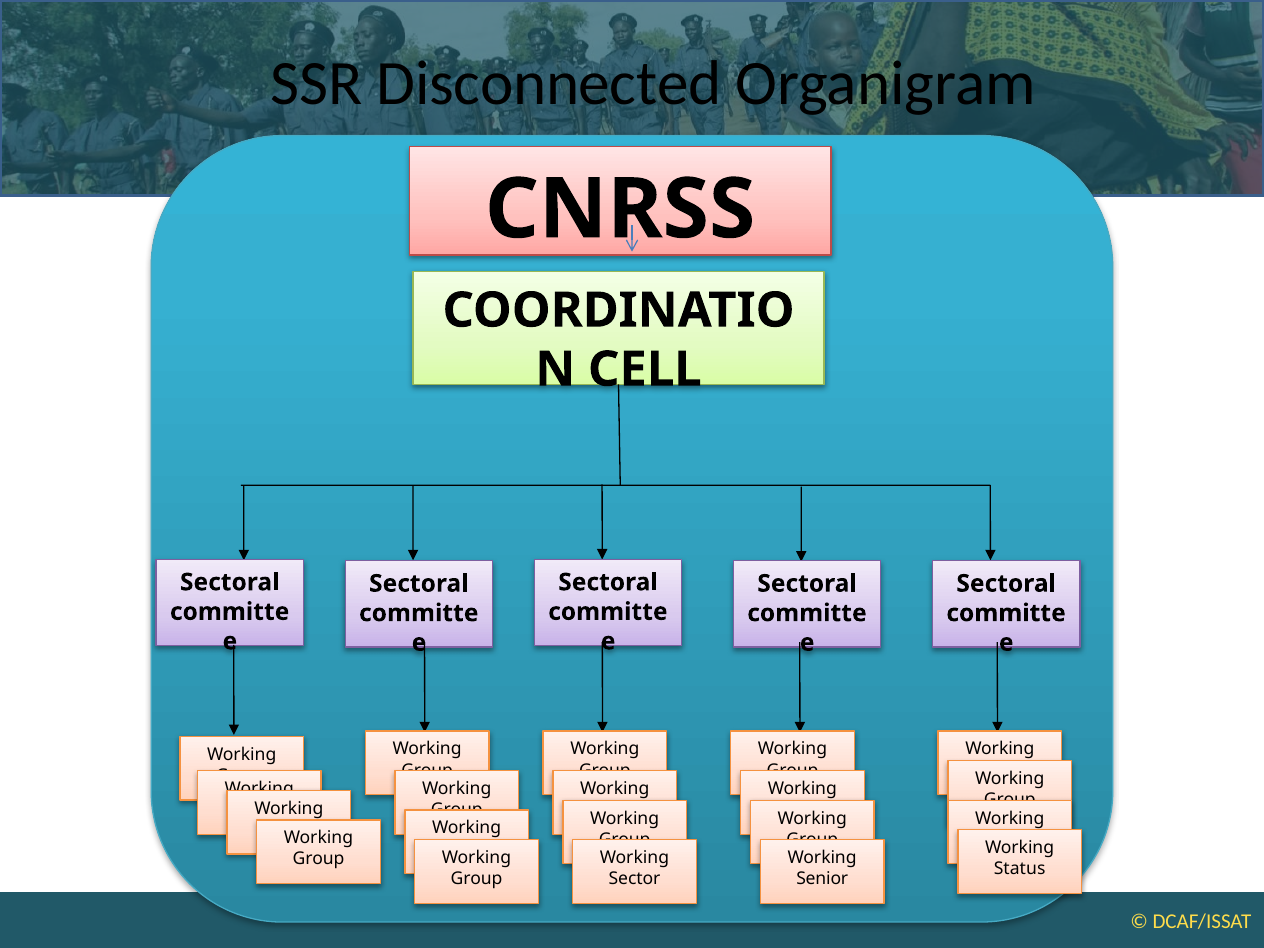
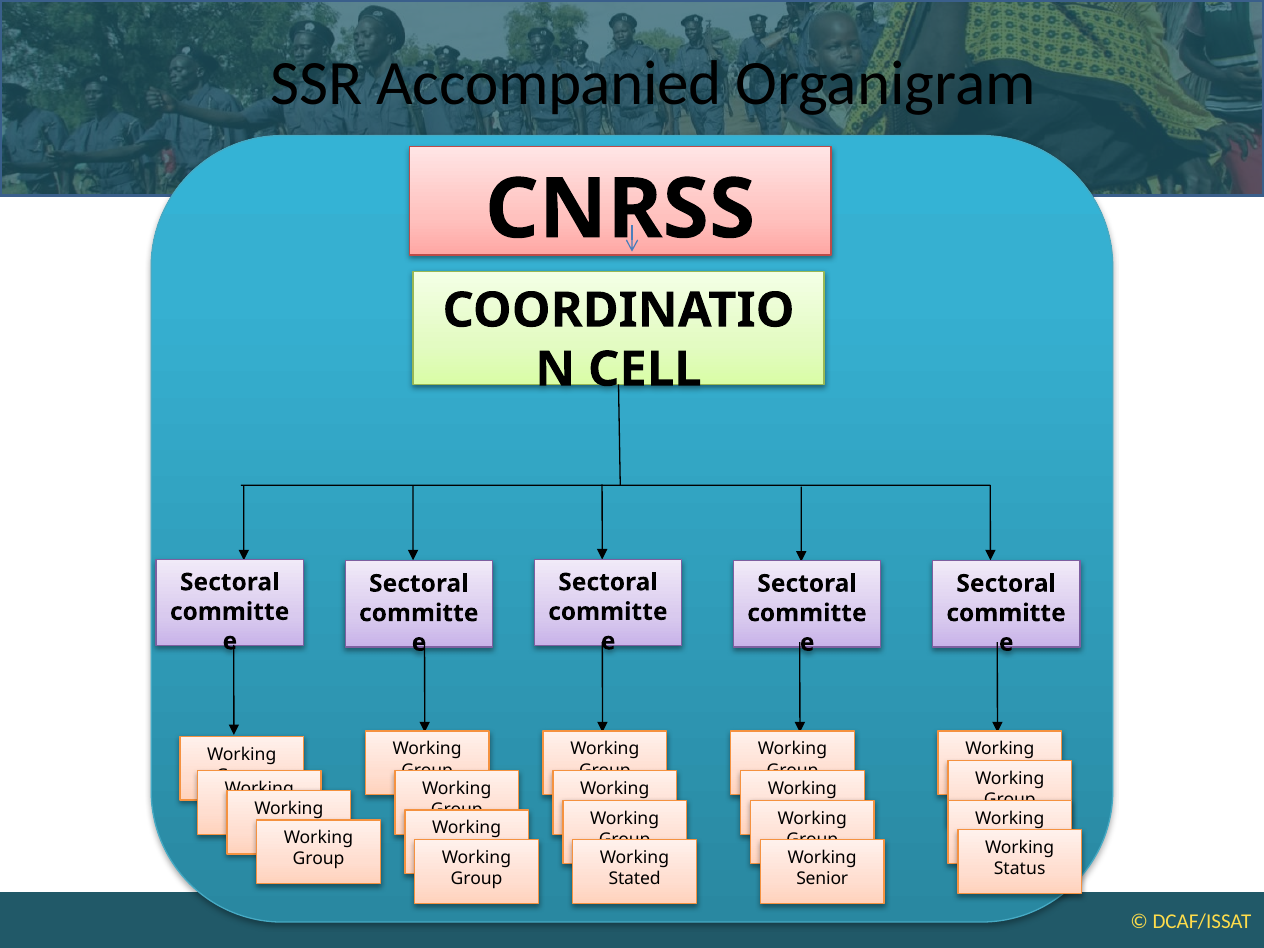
Disconnected: Disconnected -> Accompanied (549, 83)
Sector: Sector -> Stated (635, 879)
